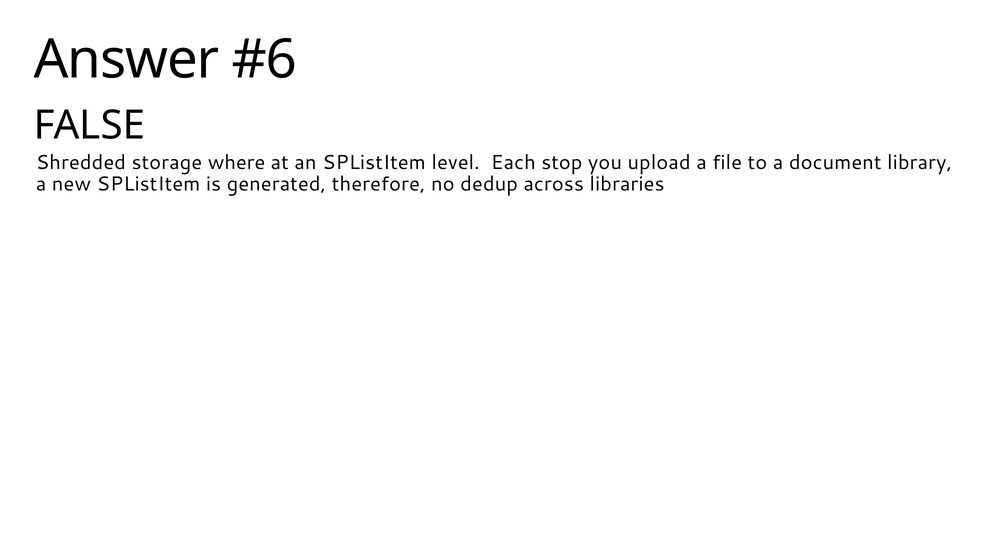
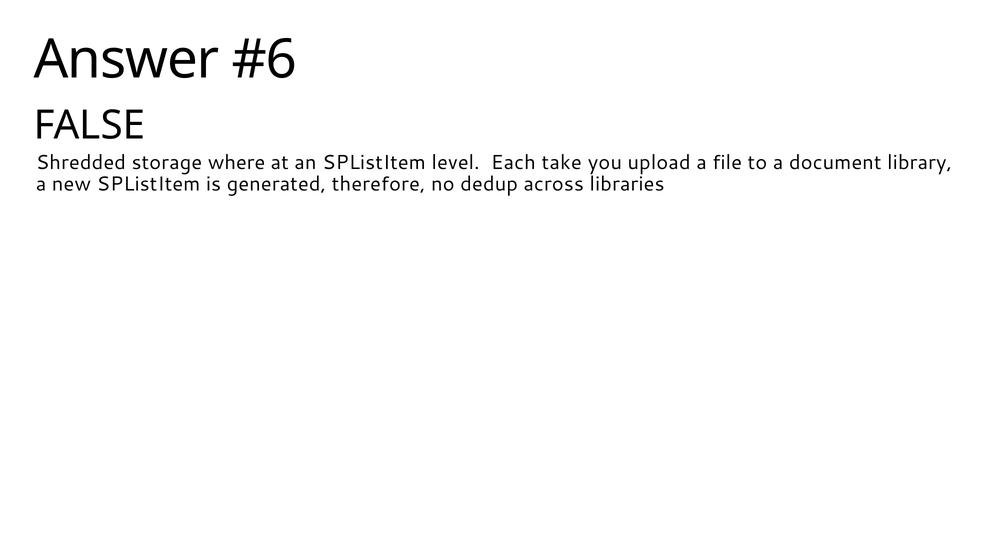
stop: stop -> take (562, 163)
